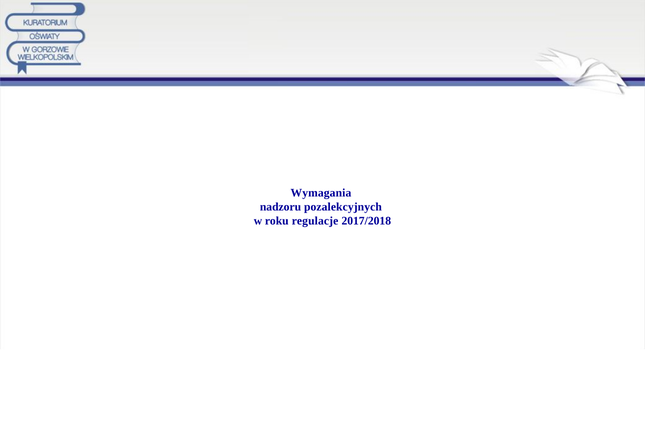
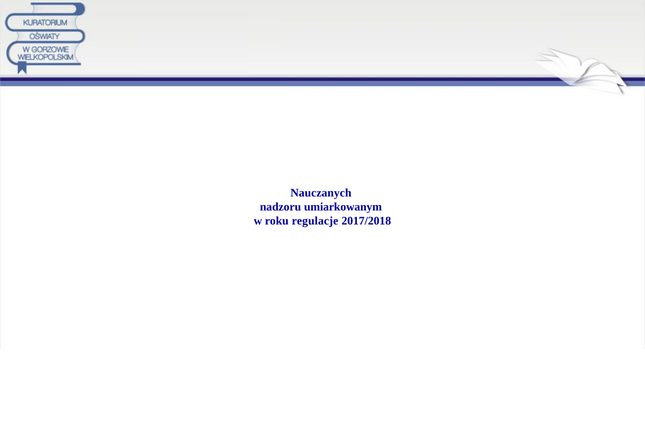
Wymagania: Wymagania -> Nauczanych (321, 193)
pozalekcyjnych: pozalekcyjnych -> umiarkowanym (343, 207)
